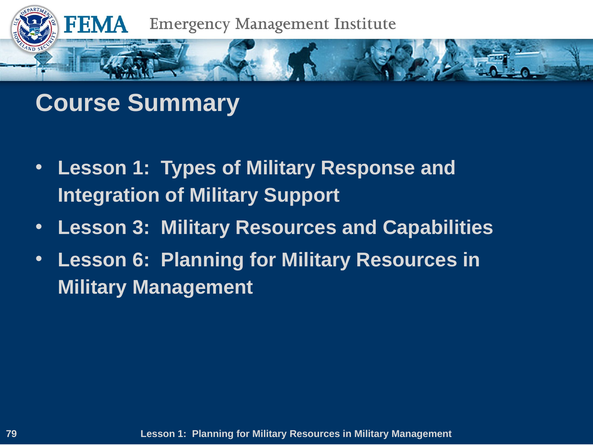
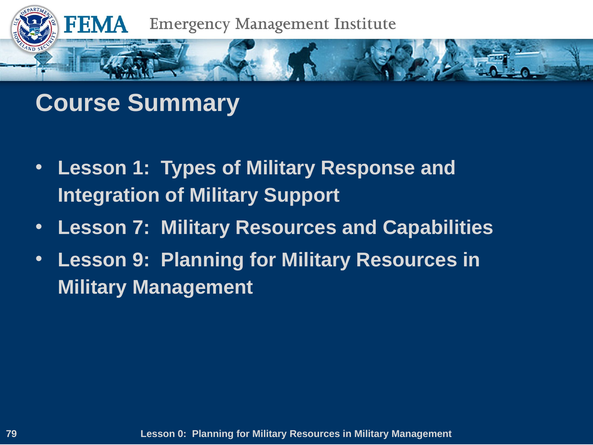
3: 3 -> 7 (141, 227)
6: 6 -> 9 (141, 260)
1: 1 -> 0 (182, 434)
